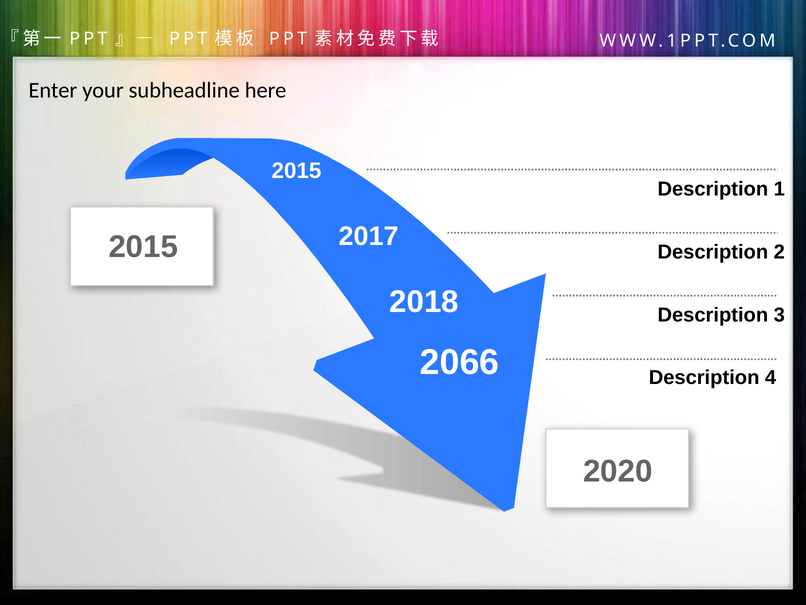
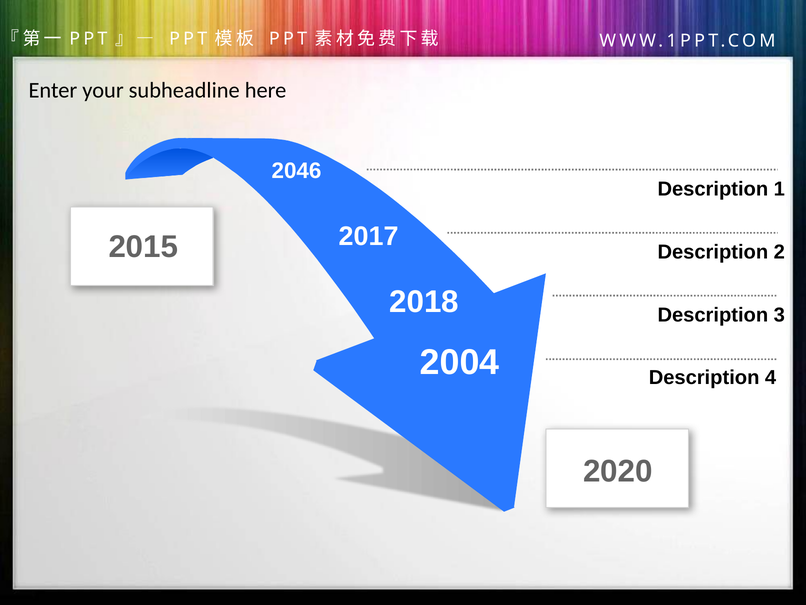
2015: 2015 -> 2046 (296, 171)
2066: 2066 -> 2004 (460, 362)
